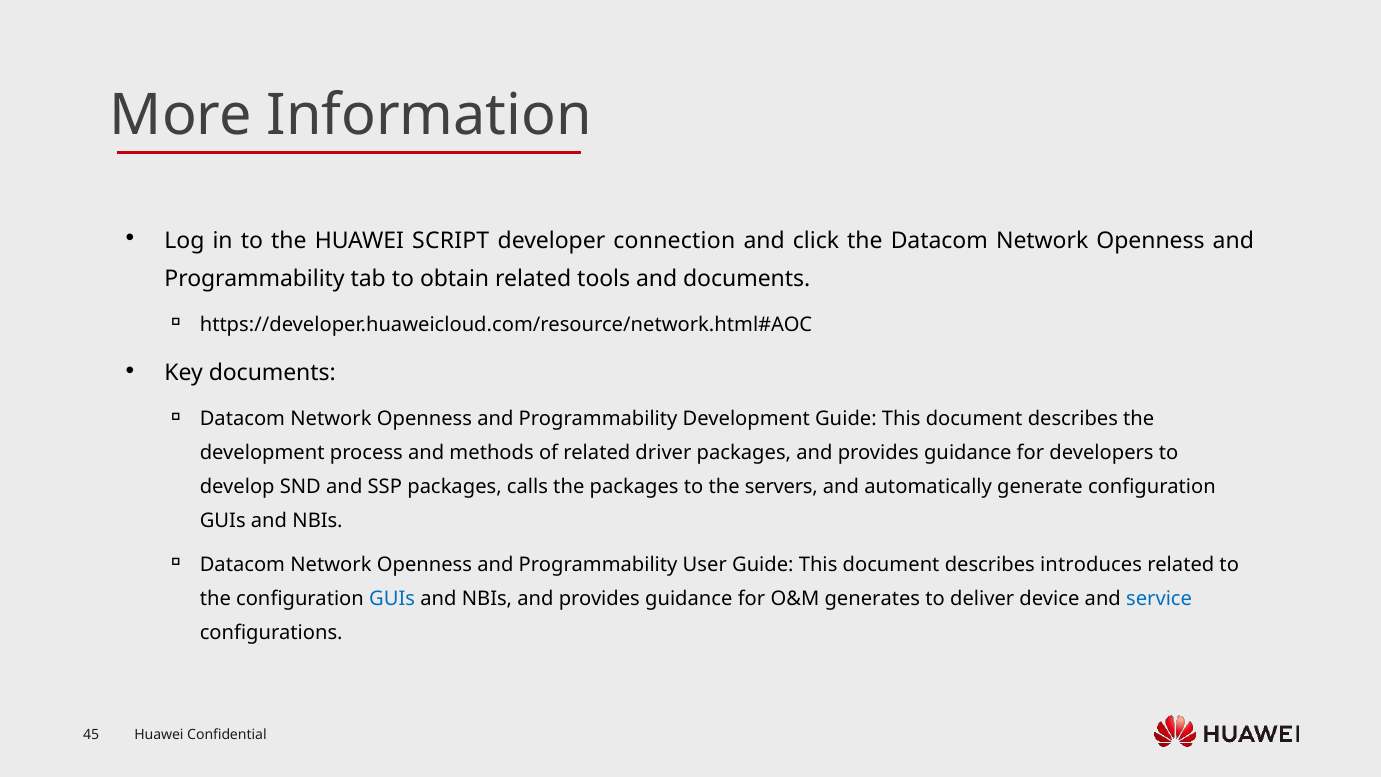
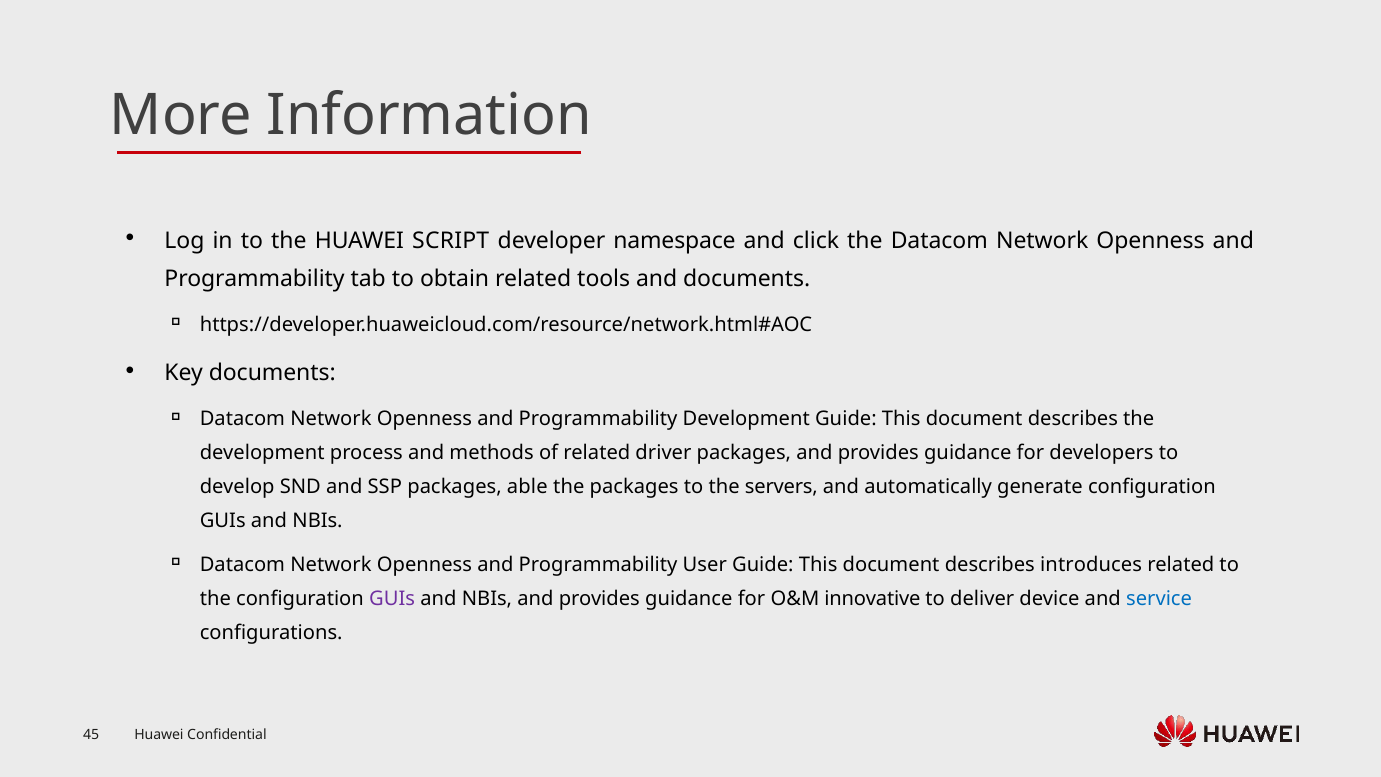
connection: connection -> namespace (675, 240)
calls: calls -> able (527, 487)
GUIs colour: blue -> purple (392, 599)
generates: generates -> innovative (872, 599)
